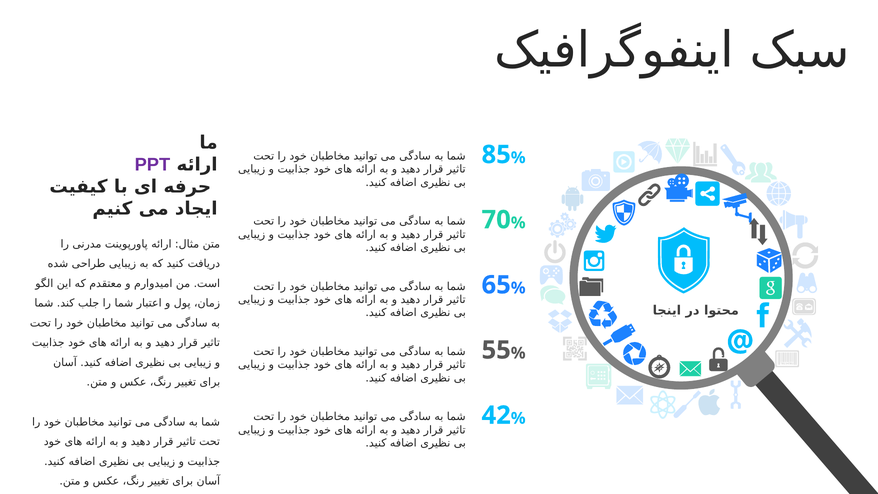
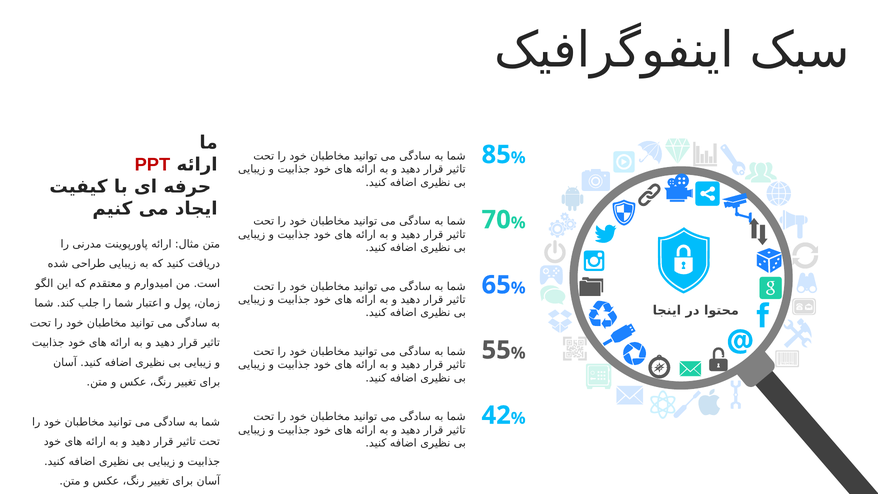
PPT colour: purple -> red (152, 165)
